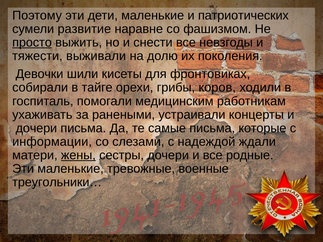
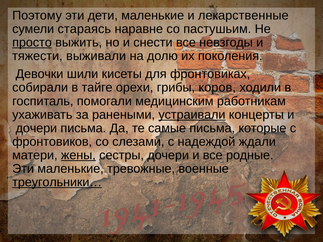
патриотических: патриотических -> лекарственные (243, 15)
развитие: развитие -> стараясь (84, 29)
фашизмом: фашизмом -> пастушьим (217, 29)
устраивали underline: none -> present (192, 115)
информации: информации -> фронтовиков (52, 142)
треугольники… underline: none -> present (57, 182)
